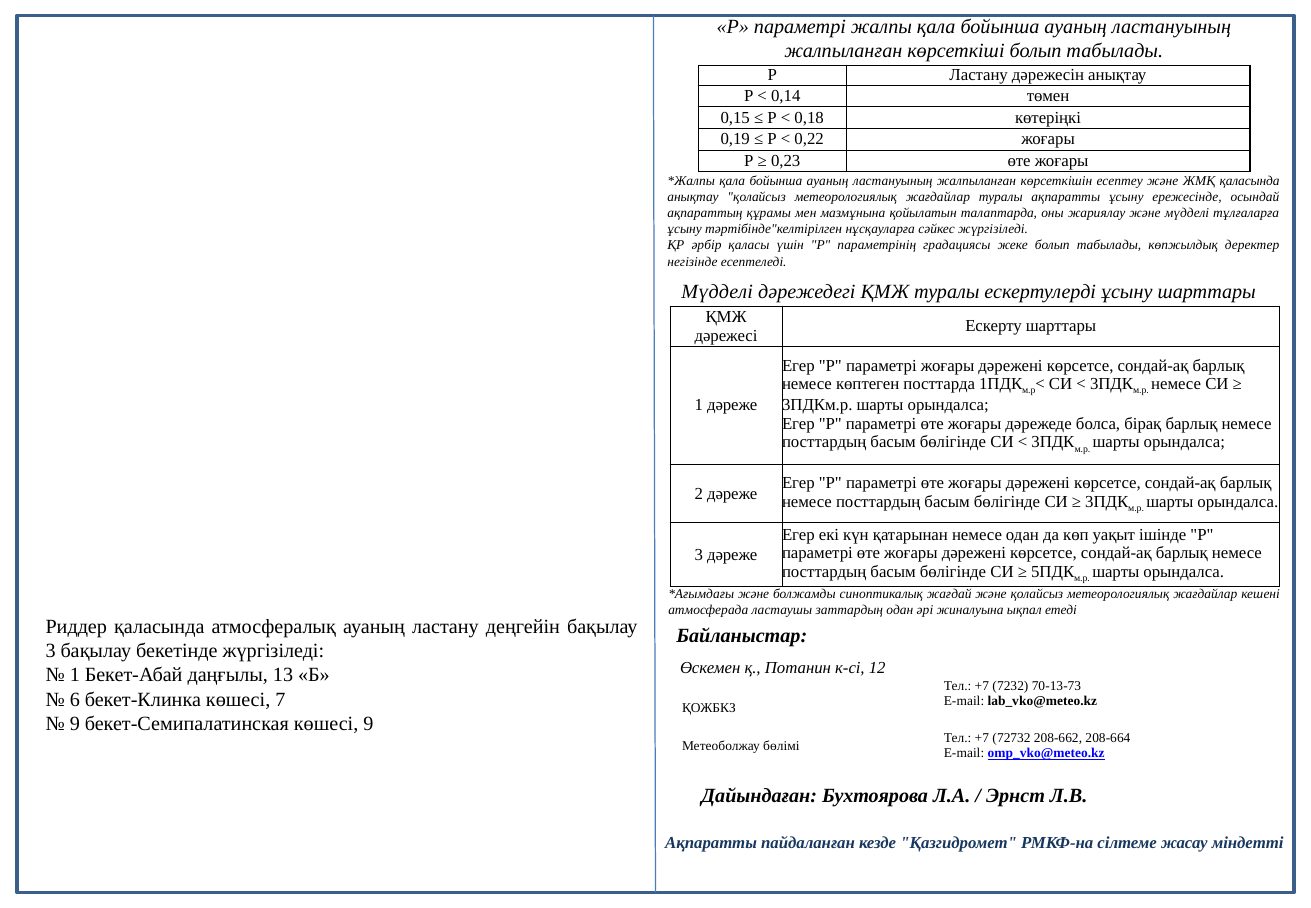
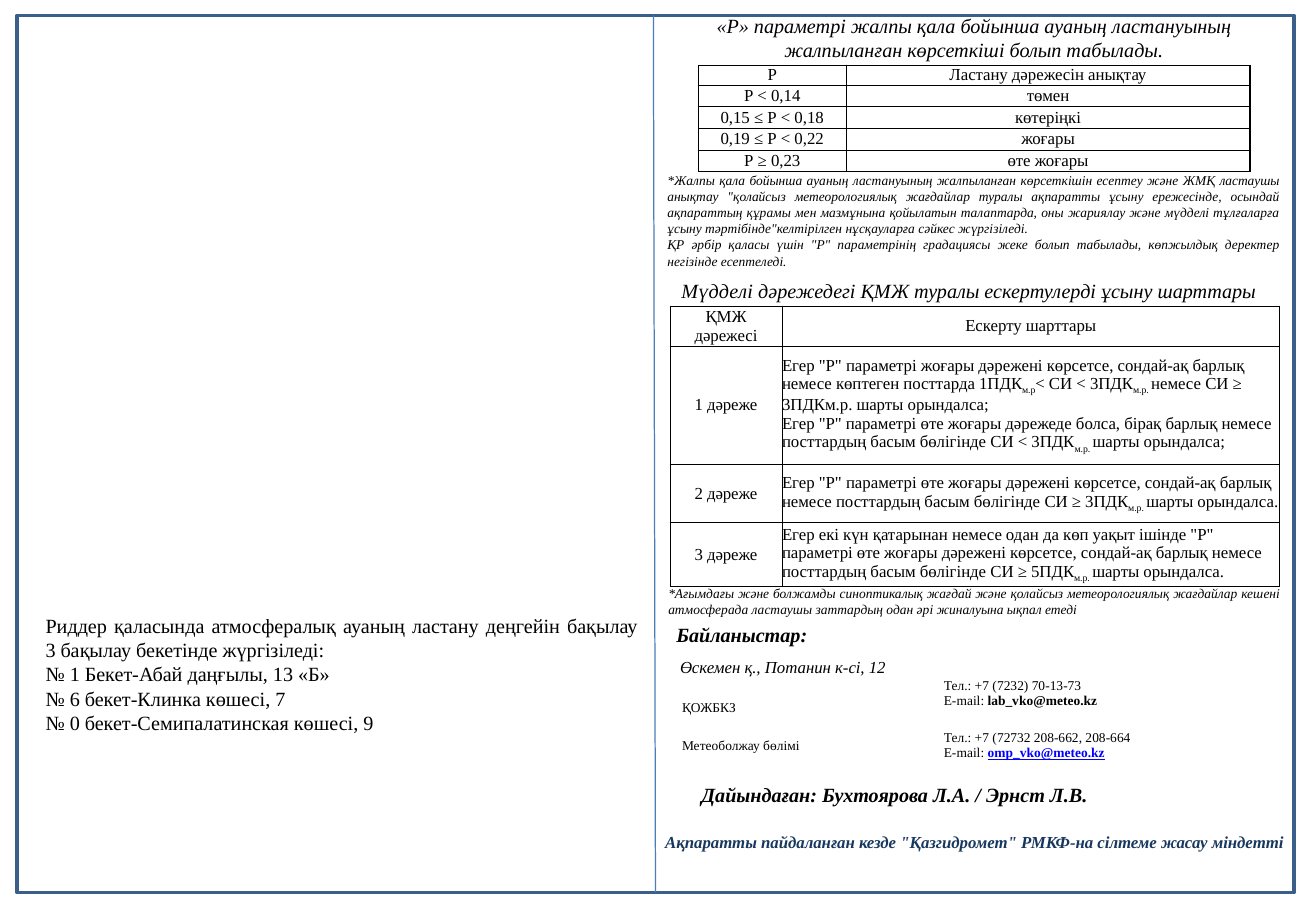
ЖМҚ қаласында: қаласында -> ластаушы (1250, 181)
9: 9 -> 0 (75, 723)
